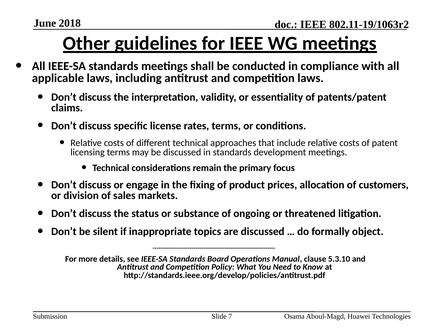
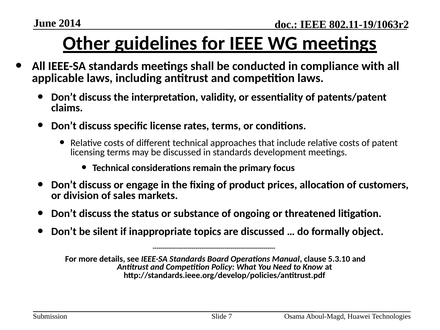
2018: 2018 -> 2014 (70, 23)
